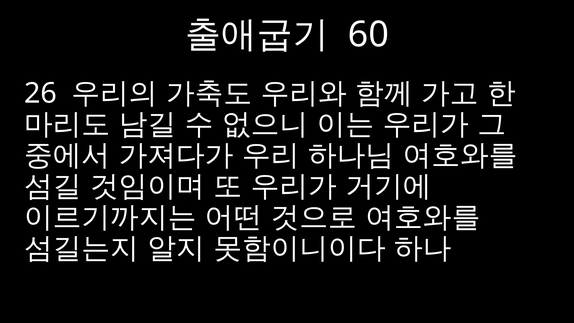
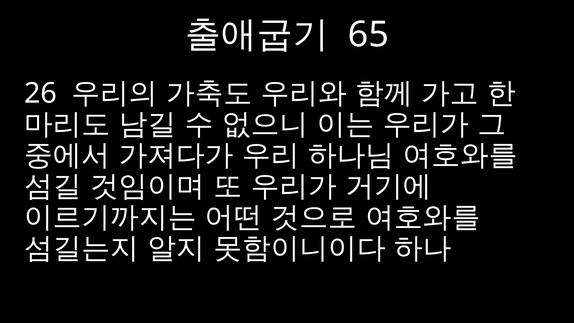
60: 60 -> 65 (368, 35)
